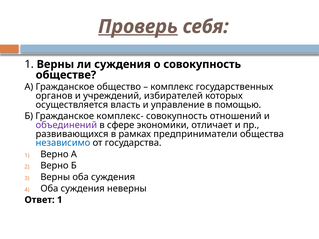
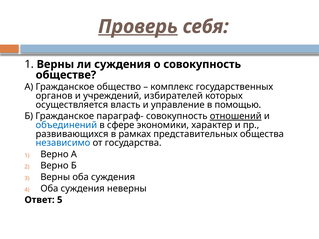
комплекс-: комплекс- -> параграф- (120, 116)
отношений underline: none -> present (236, 116)
объединений colour: purple -> blue (66, 125)
отличает: отличает -> характер (212, 125)
предприниматели: предприниматели -> представительных (195, 134)
Ответ 1: 1 -> 5 (60, 200)
